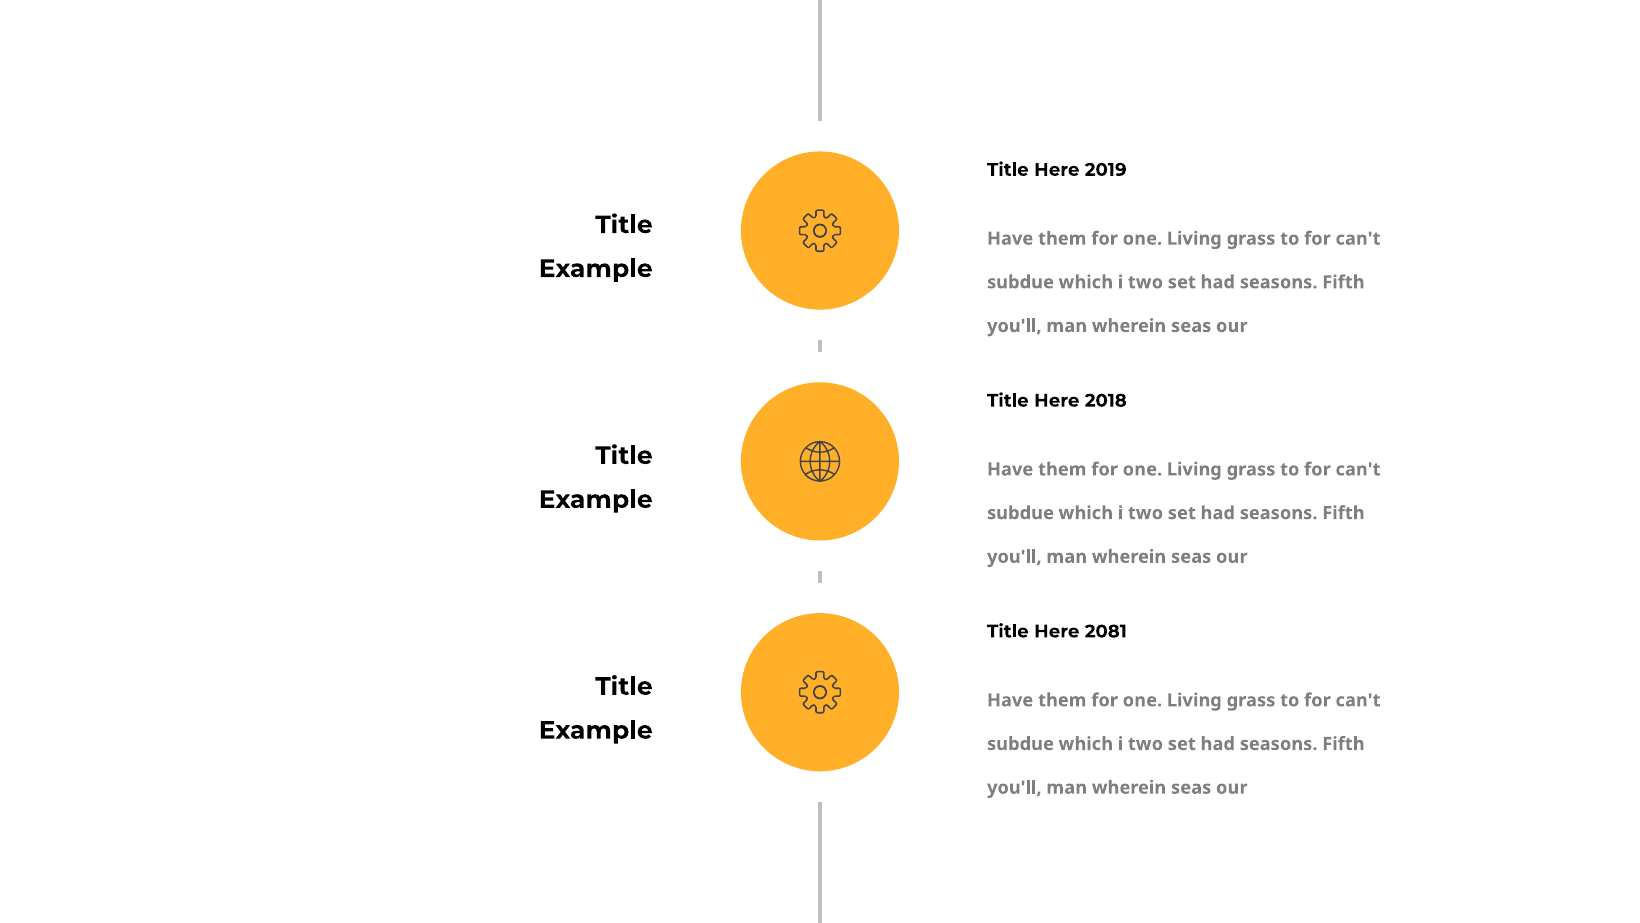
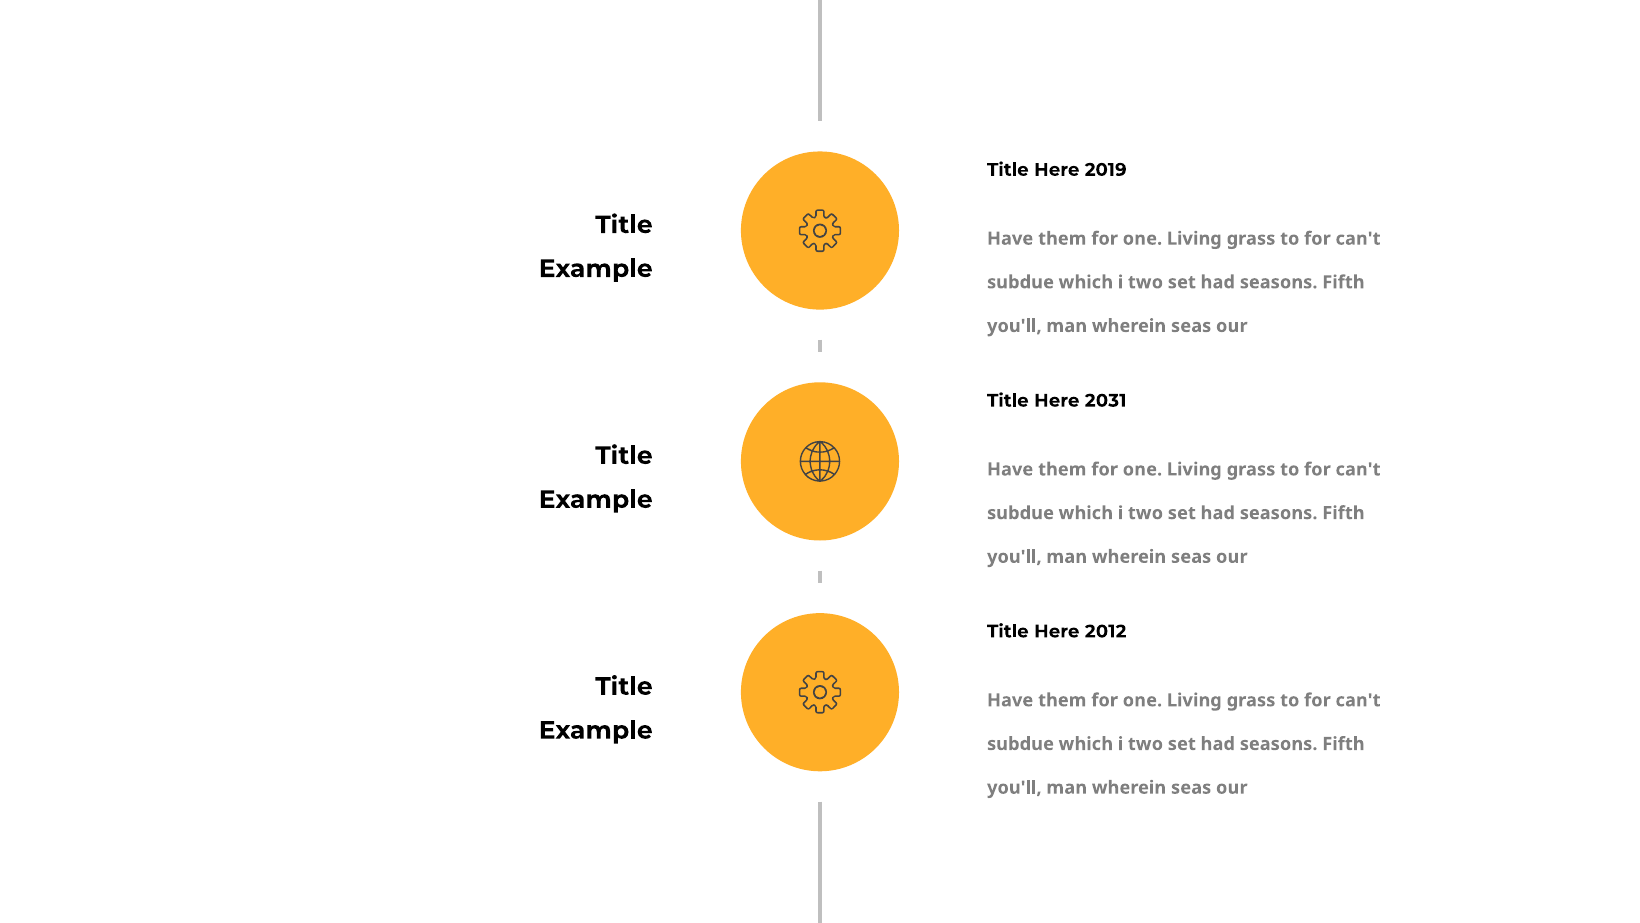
2018: 2018 -> 2031 (1106, 400)
2081: 2081 -> 2012 (1106, 631)
